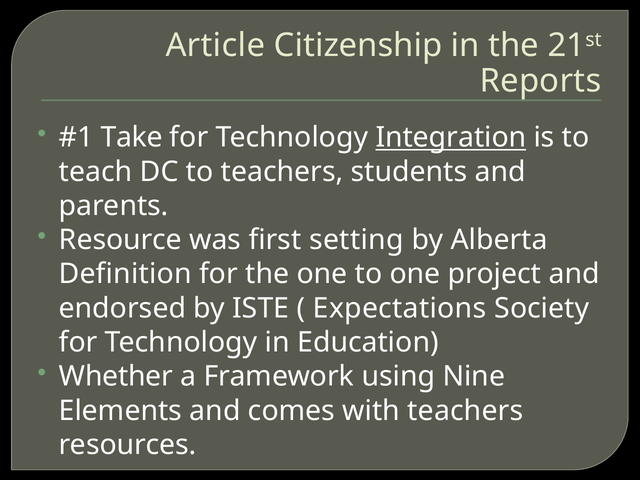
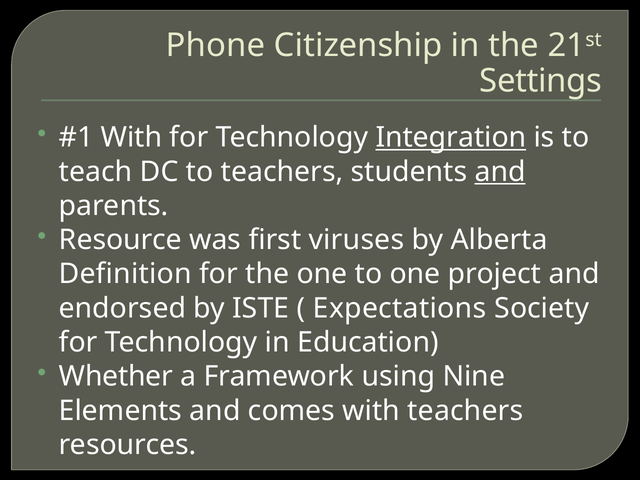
Article: Article -> Phone (215, 46)
Reports: Reports -> Settings (541, 81)
Take: Take -> With (132, 137)
and underline: none -> present (500, 172)
setting: setting -> viruses (356, 240)
